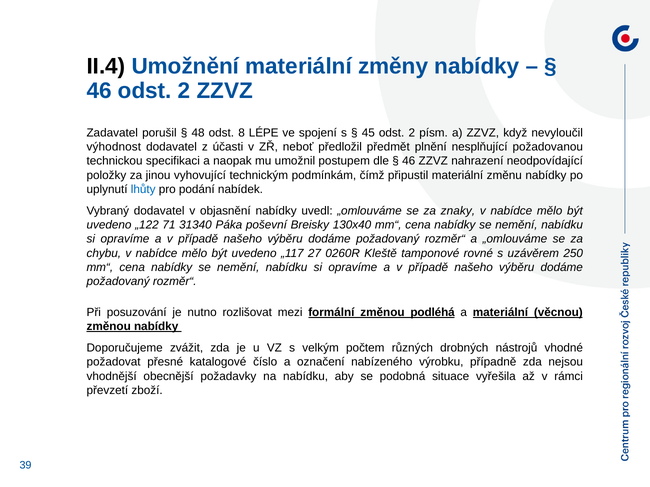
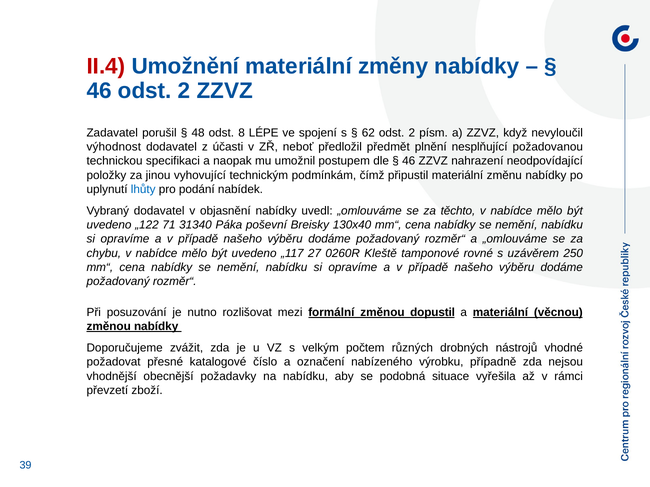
II.4 colour: black -> red (106, 66)
45: 45 -> 62 (368, 133)
znaky: znaky -> těchto (458, 211)
podléhá: podléhá -> dopustil (433, 313)
